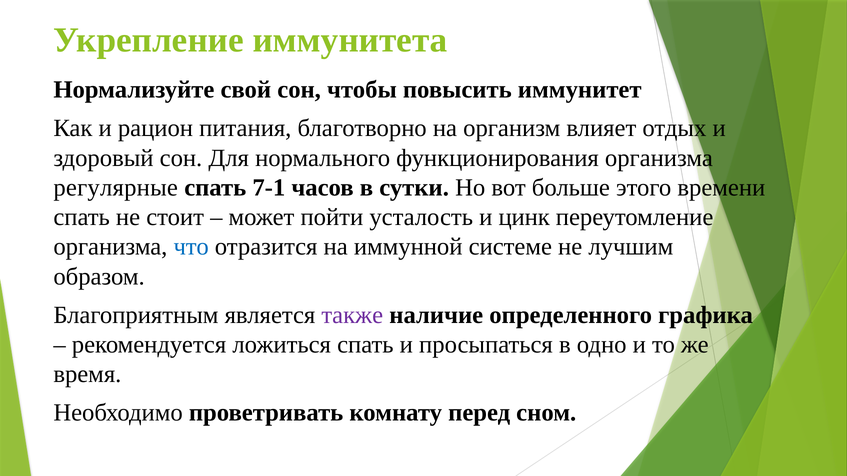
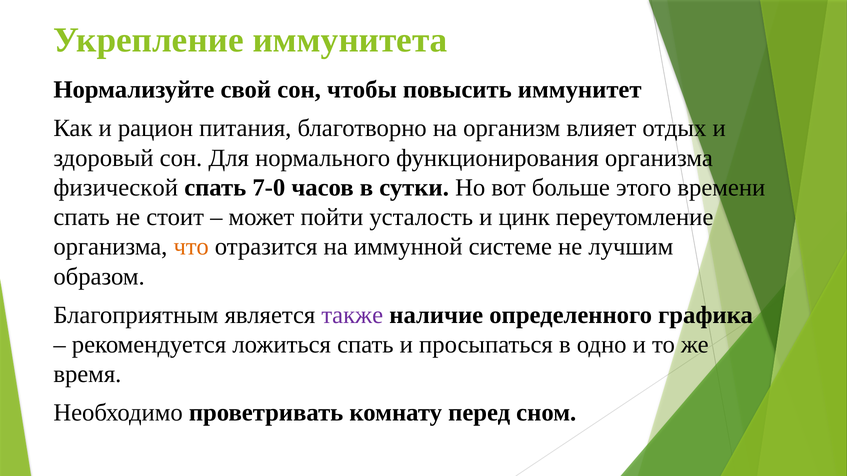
регулярные: регулярные -> физической (116, 188)
7-1: 7-1 -> 7-0 (269, 188)
что colour: blue -> orange (191, 247)
